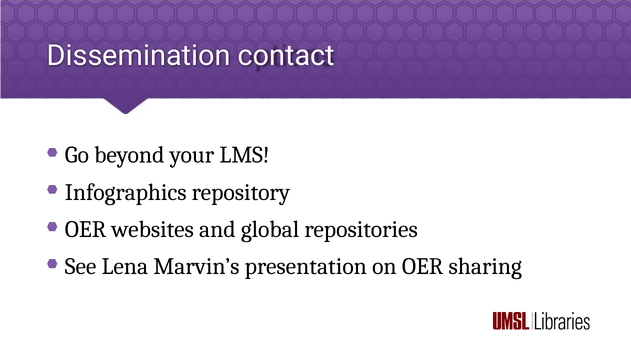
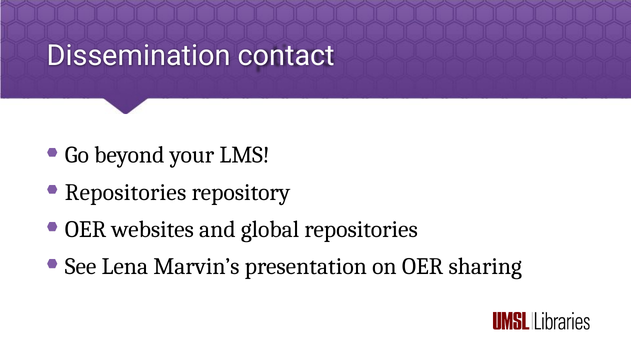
Infographics: Infographics -> Repositories (126, 192)
